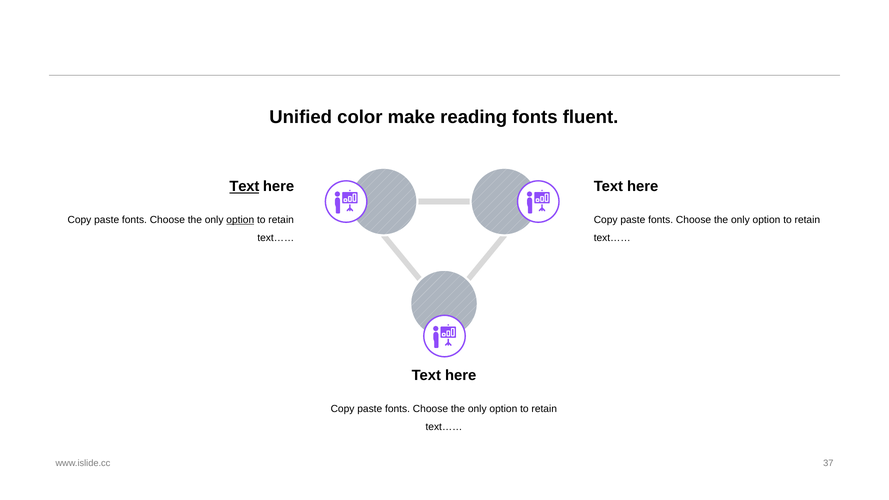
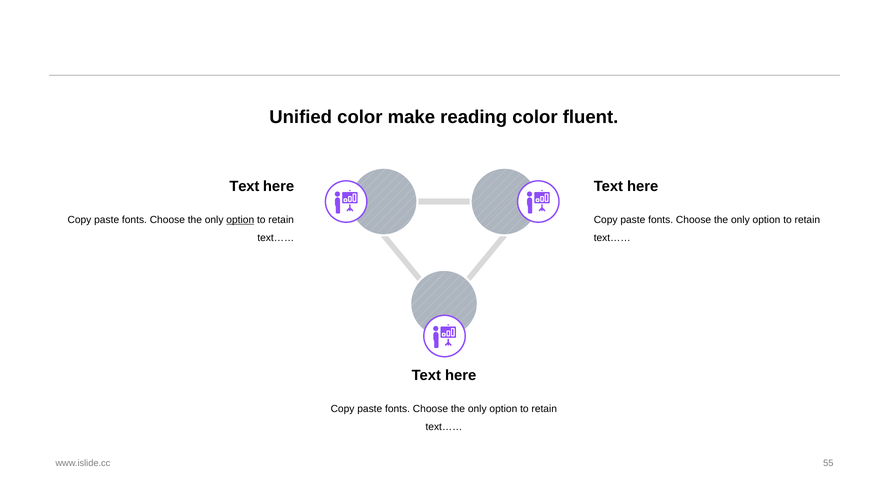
reading fonts: fonts -> color (535, 117)
Text underline: present -> none (244, 187)
37: 37 -> 55 (828, 463)
